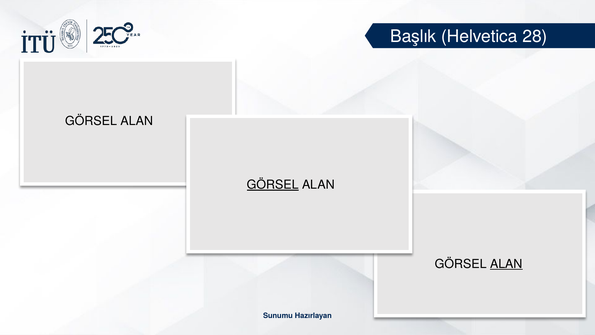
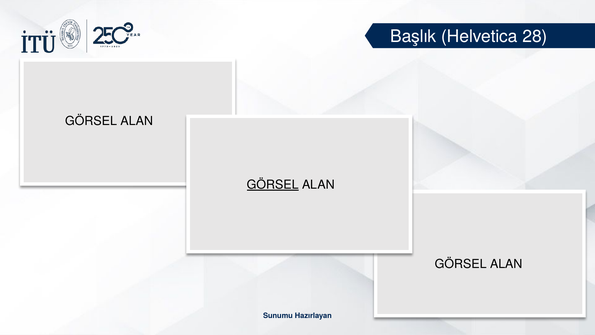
ALAN underline: present -> none (506, 264)
